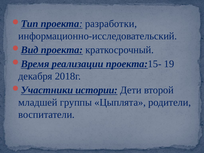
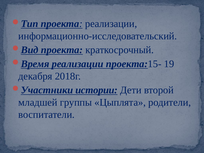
проекта разработки: разработки -> реализации (111, 24)
